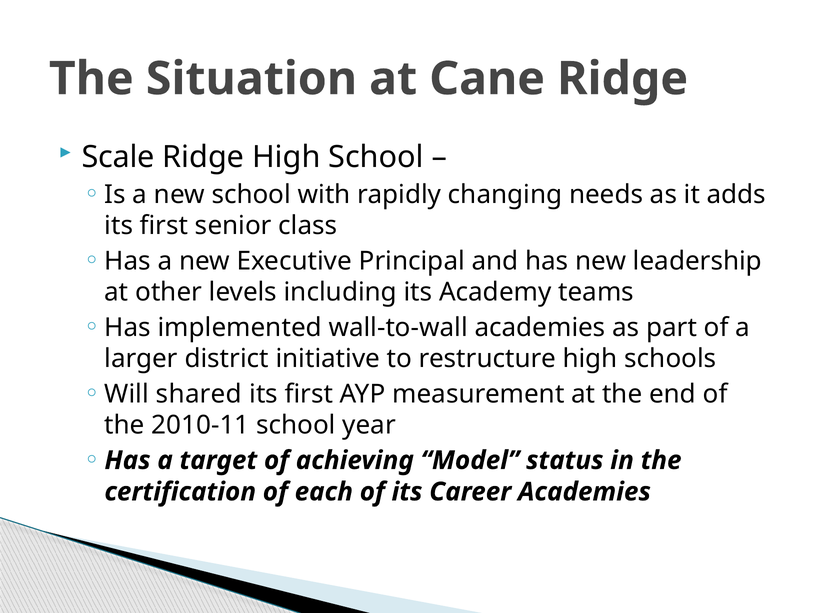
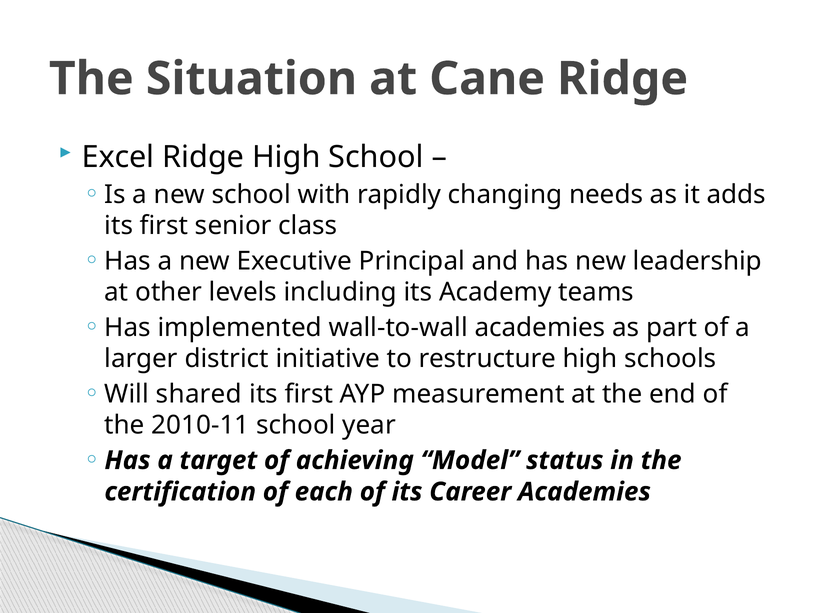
Scale: Scale -> Excel (118, 157)
